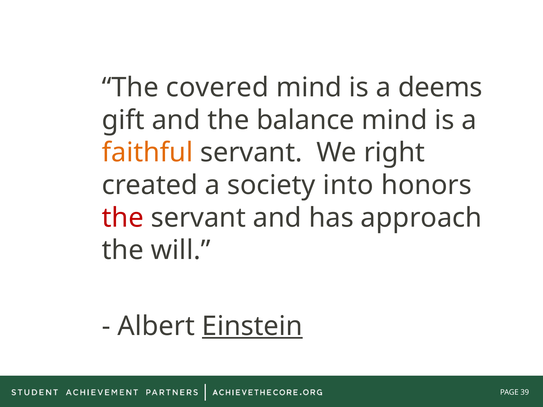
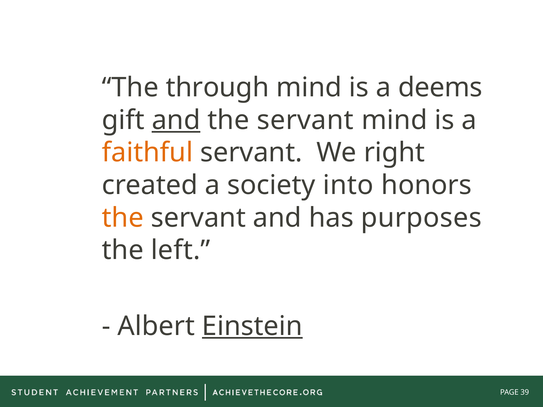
covered: covered -> through (217, 88)
and underline: none -> present (176, 120)
balance: balance -> servant (305, 120)
the colour: red -> orange (123, 218)
approach: approach -> purposes (421, 218)
will: will -> left (181, 250)
